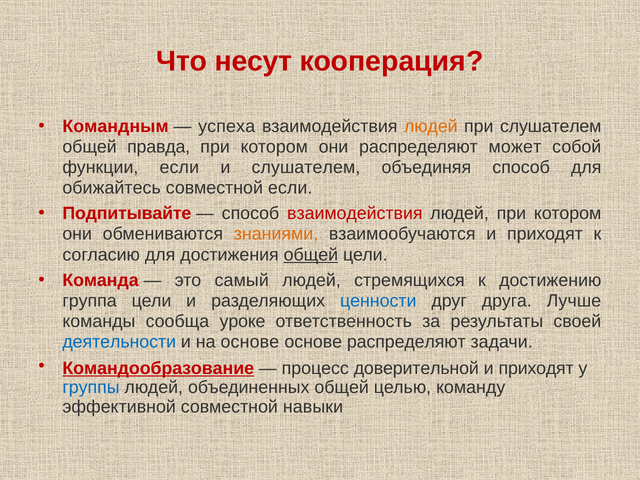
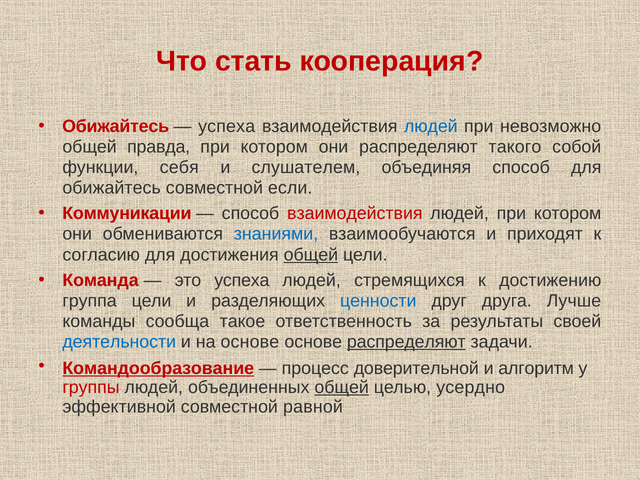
несут: несут -> стать (253, 61)
Командным: Командным -> Обижайтесь (116, 126)
людей colour: orange -> blue (431, 126)
при слушателем: слушателем -> невозможно (551, 126)
может: может -> такого (515, 147)
функции если: если -> себя (179, 167)
Подпитывайте: Подпитывайте -> Коммуникации (127, 214)
знаниями colour: orange -> blue (276, 234)
это самый: самый -> успеха (242, 280)
уроке: уроке -> такое (242, 321)
распределяют underline: none -> present (406, 342)
приходят: приходят -> алгоритм (536, 368)
группы colour: blue -> red (91, 388)
общей underline: none -> present (342, 388)
команду: команду -> усердно (471, 388)
навыки: навыки -> равной (313, 407)
